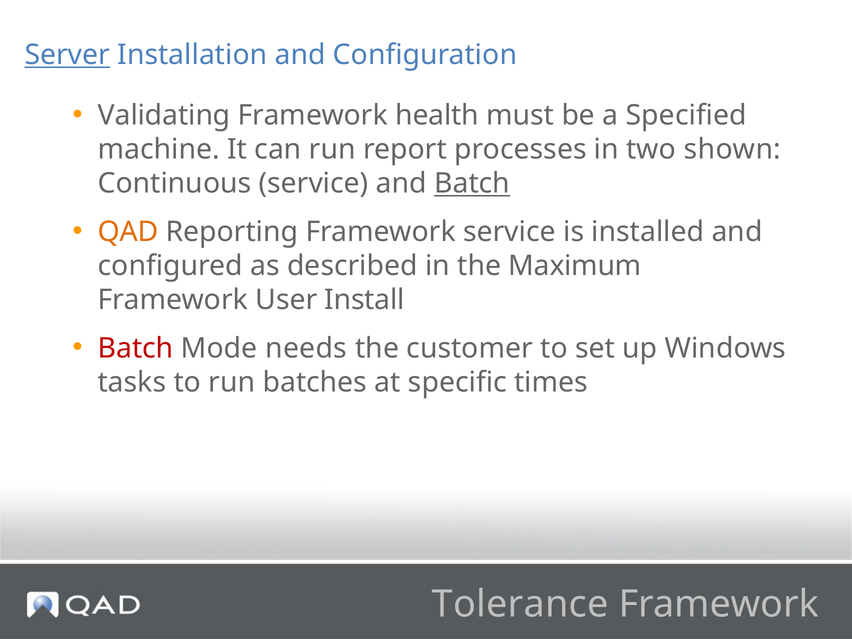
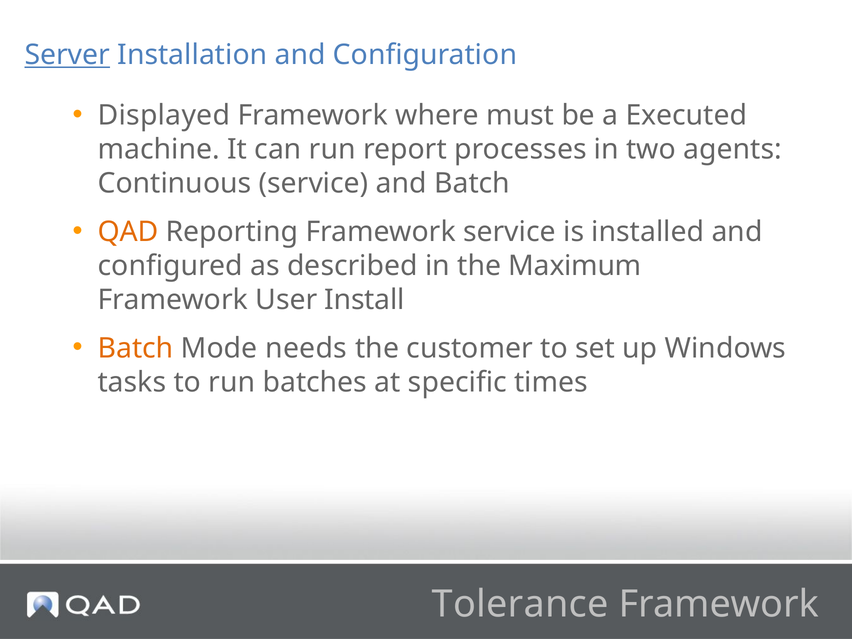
Validating: Validating -> Displayed (164, 115)
health: health -> where (437, 115)
Specified: Specified -> Executed (686, 115)
shown: shown -> agents (733, 149)
Batch underline: present -> none (472, 183)
Batch colour: red -> orange (136, 348)
